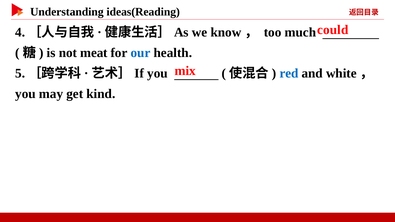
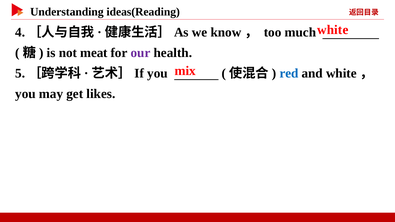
could: could -> white (333, 30)
our colour: blue -> purple (141, 53)
kind: kind -> likes (101, 94)
